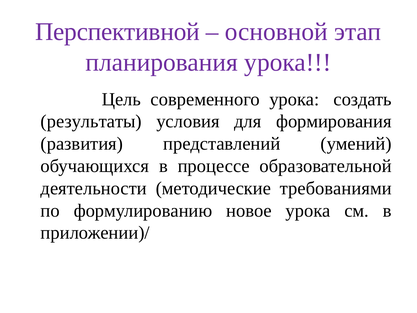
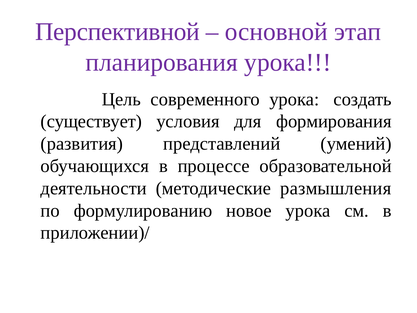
результаты: результаты -> существует (91, 121)
требованиями: требованиями -> размышления (336, 188)
